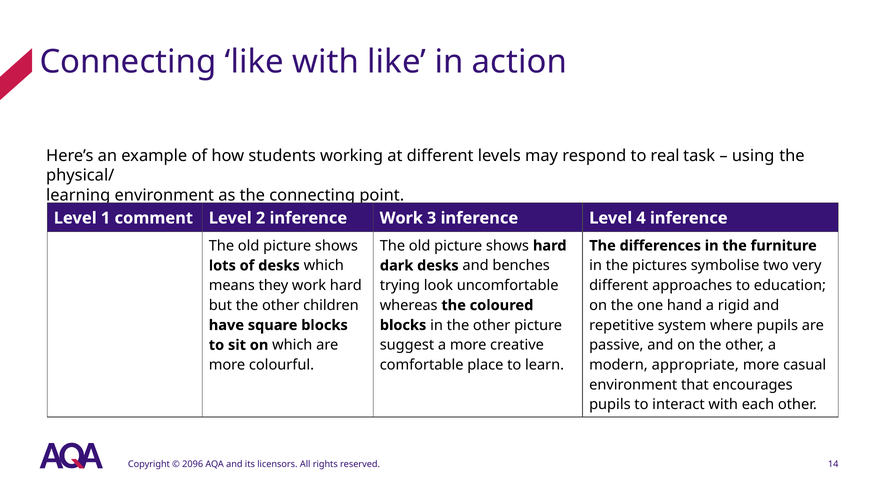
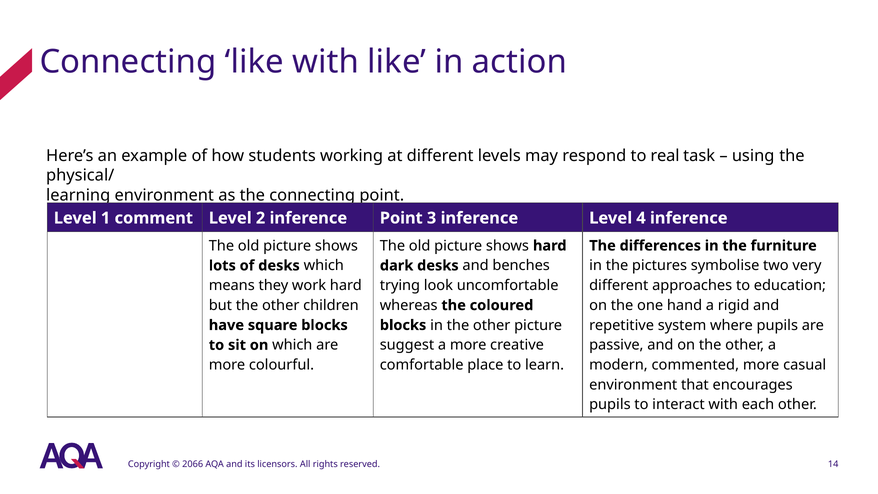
inference Work: Work -> Point (401, 218)
appropriate: appropriate -> commented (695, 365)
2096: 2096 -> 2066 (193, 464)
